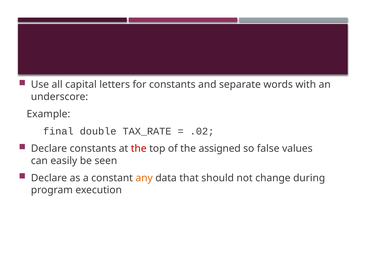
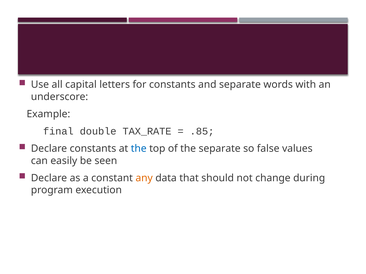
.02: .02 -> .85 (202, 132)
the colour: red -> blue (139, 149)
the assigned: assigned -> separate (220, 149)
